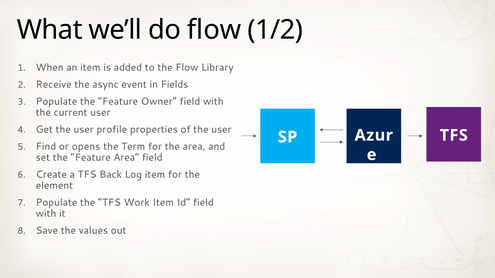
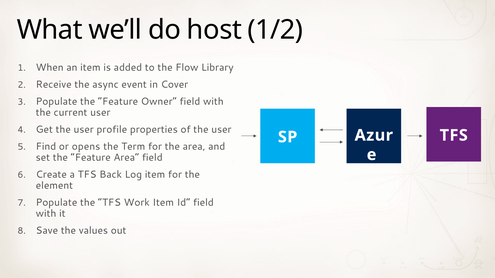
do flow: flow -> host (214, 30)
Fields: Fields -> Cover (174, 85)
